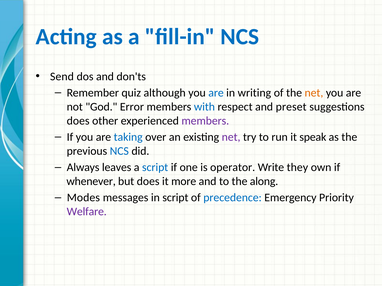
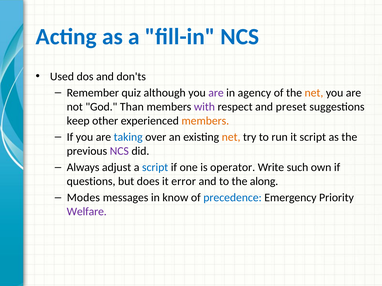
Send: Send -> Used (62, 77)
are colour: blue -> purple (216, 93)
writing: writing -> agency (254, 93)
Error: Error -> Than (132, 107)
with colour: blue -> purple (204, 107)
does: does -> keep (78, 121)
members colour: purple -> orange (205, 121)
net colour: purple -> orange (231, 137)
it speak: speak -> script (313, 137)
NCS colour: blue -> purple (119, 151)
leaves: leaves -> adjust (117, 168)
they: they -> such (297, 168)
whenever: whenever -> questions (91, 182)
more: more -> error (184, 182)
in script: script -> know (175, 198)
